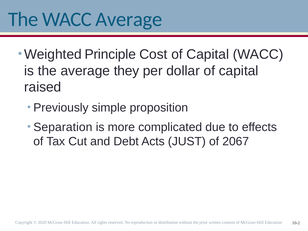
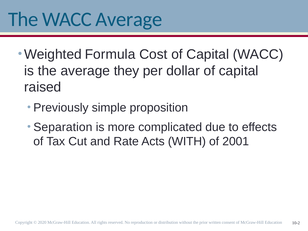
Principle: Principle -> Formula (110, 54)
Debt: Debt -> Rate (126, 142)
JUST: JUST -> WITH (187, 142)
2067: 2067 -> 2001 (236, 142)
